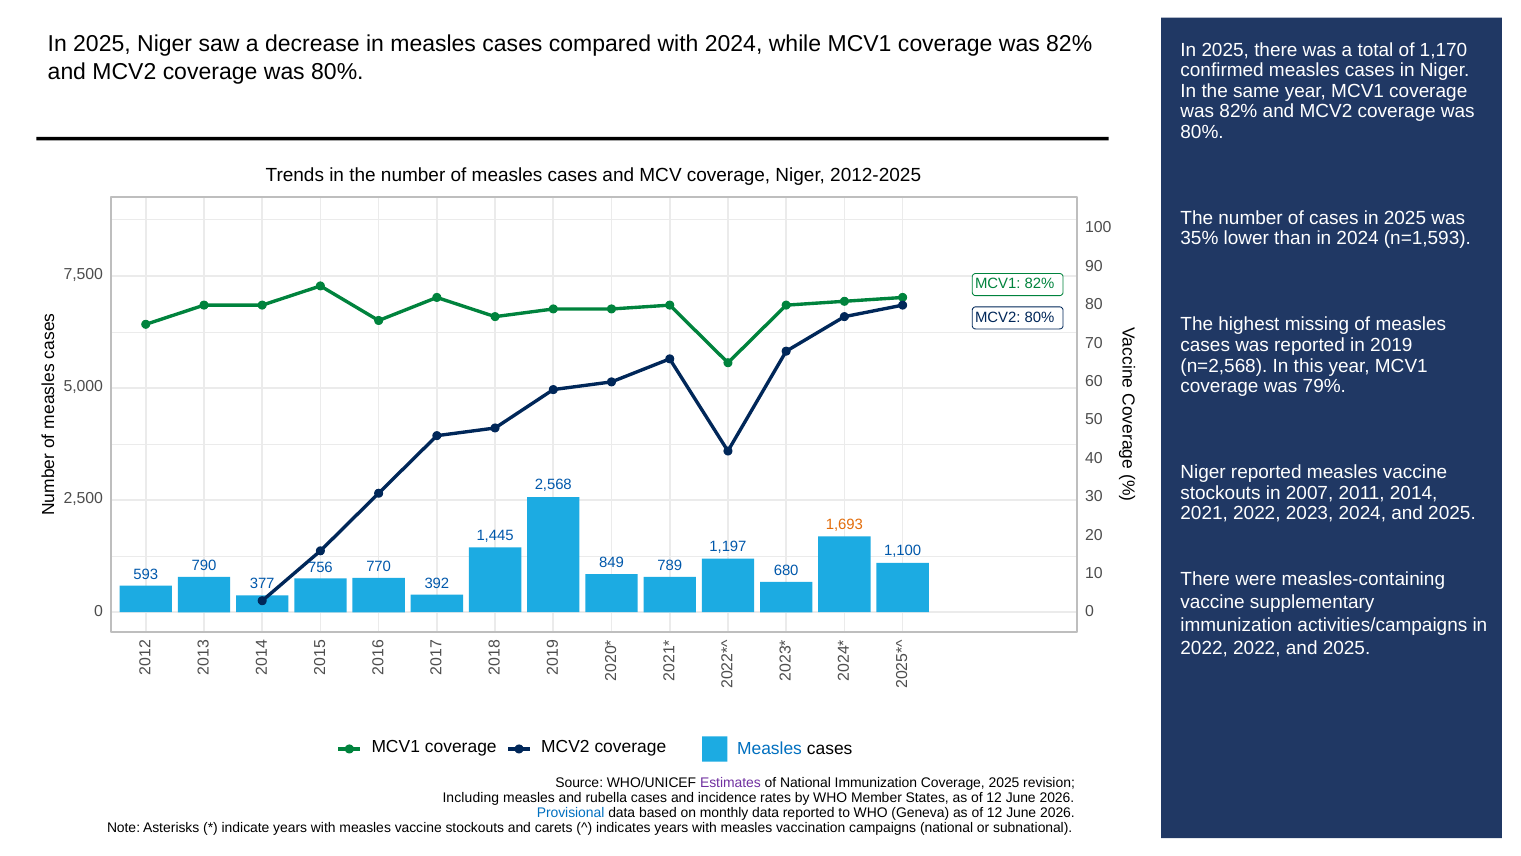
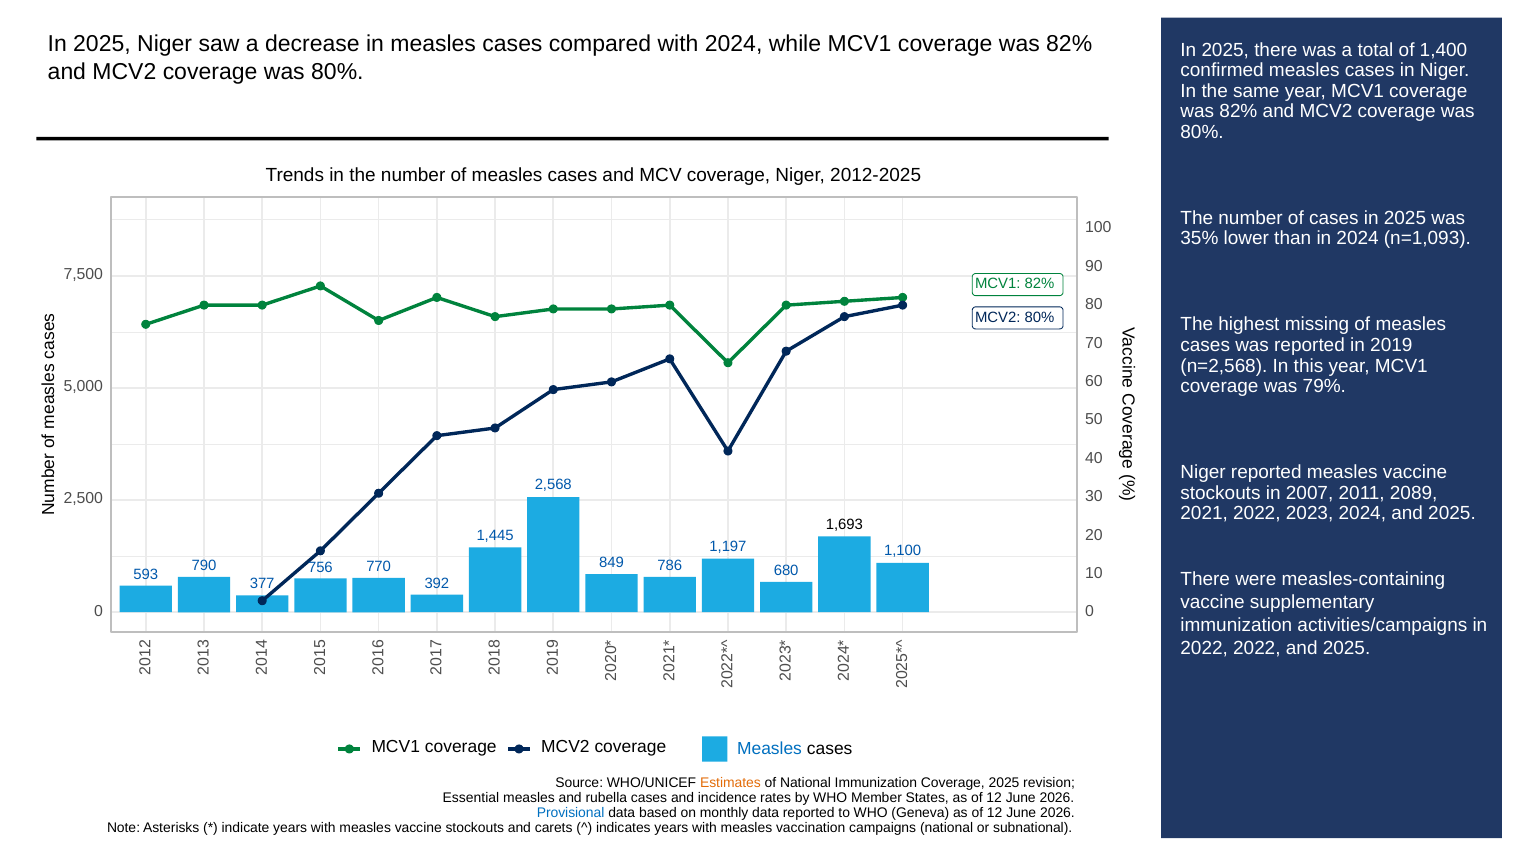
1,170: 1,170 -> 1,400 (1443, 50)
n=1,593: n=1,593 -> n=1,093 (1427, 239)
2014: 2014 -> 2089 (1414, 493)
1,693 colour: orange -> black (844, 524)
789: 789 -> 786 (670, 565)
Estimates colour: purple -> orange (730, 783)
Including: Including -> Essential (471, 798)
